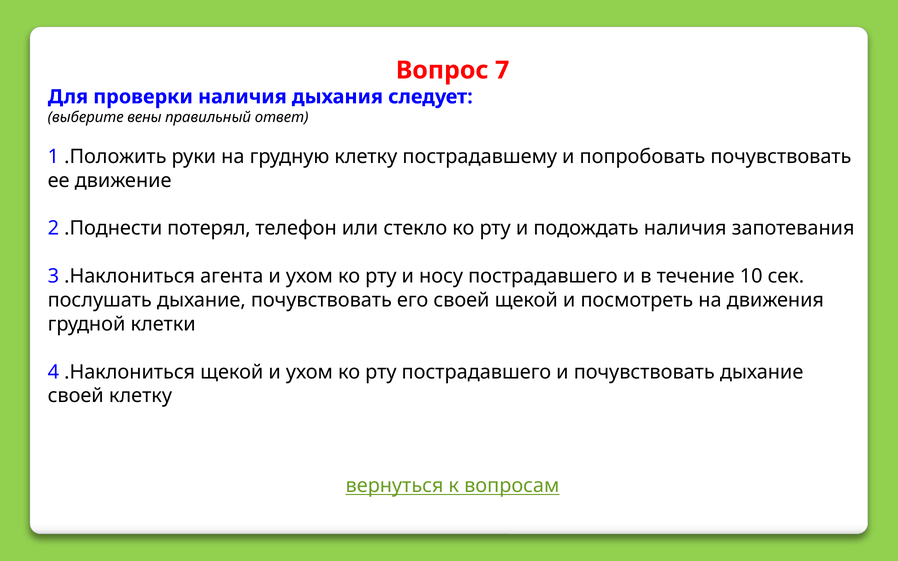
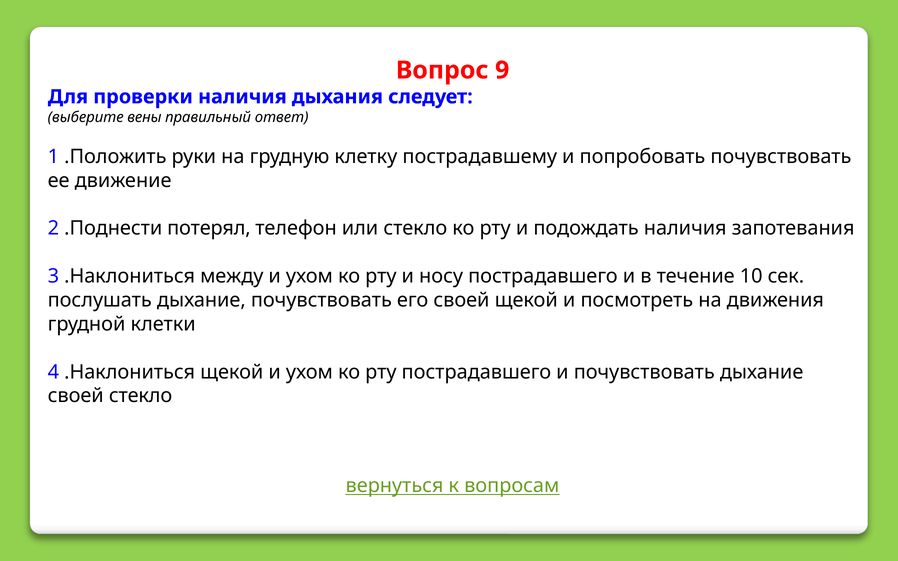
7: 7 -> 9 (502, 70)
агента: агента -> между (232, 276)
своей клетку: клетку -> стекло (141, 396)
